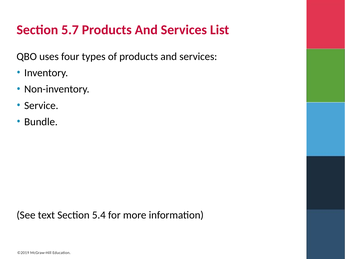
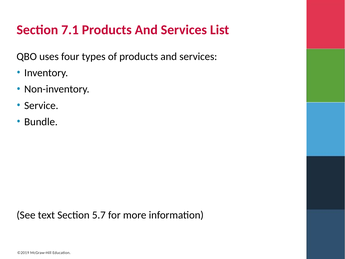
5.7: 5.7 -> 7.1 (70, 30)
5.4: 5.4 -> 5.7 (99, 215)
